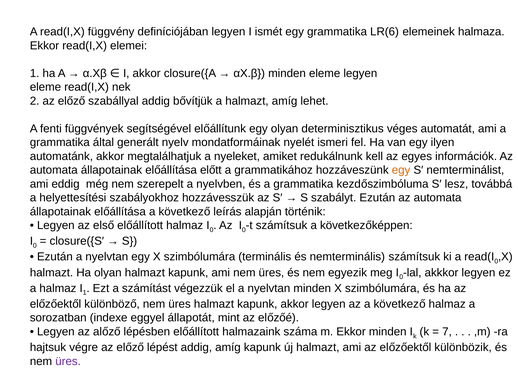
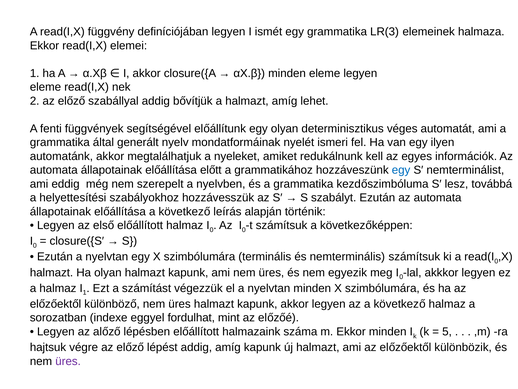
LR(6: LR(6 -> LR(3 (384, 32)
egy colour: orange -> blue (401, 170)
állapotát: állapotát -> fordulhat (191, 317)
7: 7 -> 5 (447, 331)
